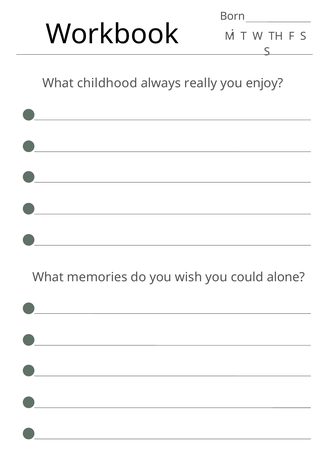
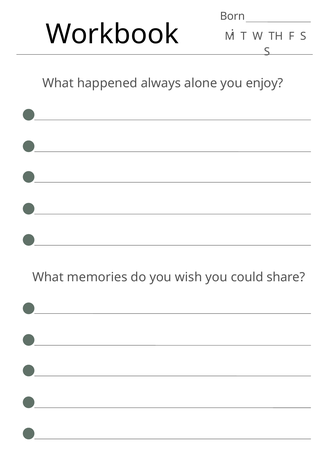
childhood: childhood -> happened (107, 83)
really: really -> alone (201, 83)
alone: alone -> share (286, 278)
